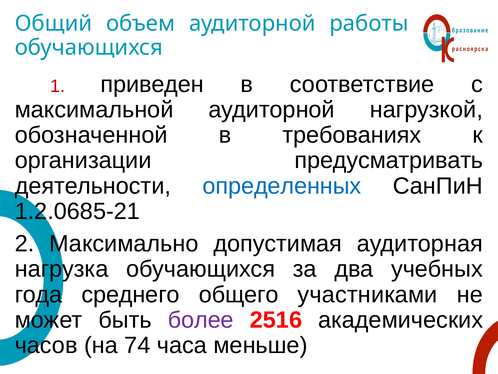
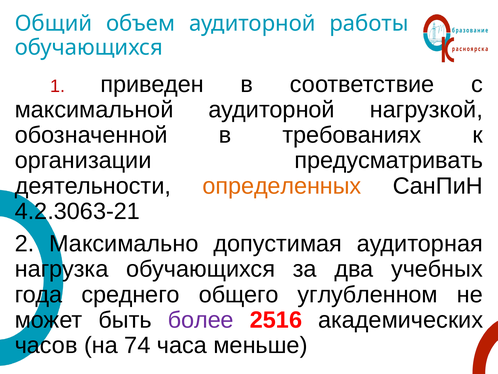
определенных colour: blue -> orange (282, 186)
1.2.0685-21: 1.2.0685-21 -> 4.2.3063-21 (77, 211)
участниками: участниками -> углубленном (368, 294)
